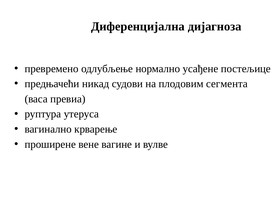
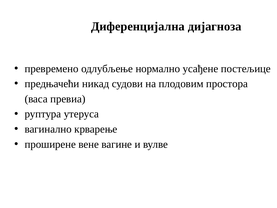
сегмента: сегмента -> простора (227, 84)
